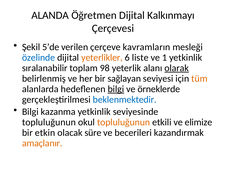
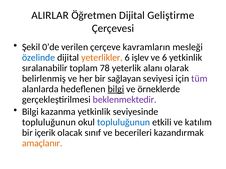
ALANDA: ALANDA -> ALIRLAR (50, 15)
Kalkınmayı: Kalkınmayı -> Geliştirme (171, 15)
5’de: 5’de -> 0’de (51, 47)
liste: liste -> işlev (140, 58)
ve 1: 1 -> 6 (165, 58)
98: 98 -> 78 (105, 68)
olarak underline: present -> none (177, 68)
tüm colour: orange -> purple (199, 79)
beklenmektedir colour: blue -> purple (125, 100)
topluluğunun colour: orange -> blue (124, 123)
elimize: elimize -> katılım (198, 123)
etkin: etkin -> içerik (45, 133)
süre: süre -> sınıf (93, 133)
